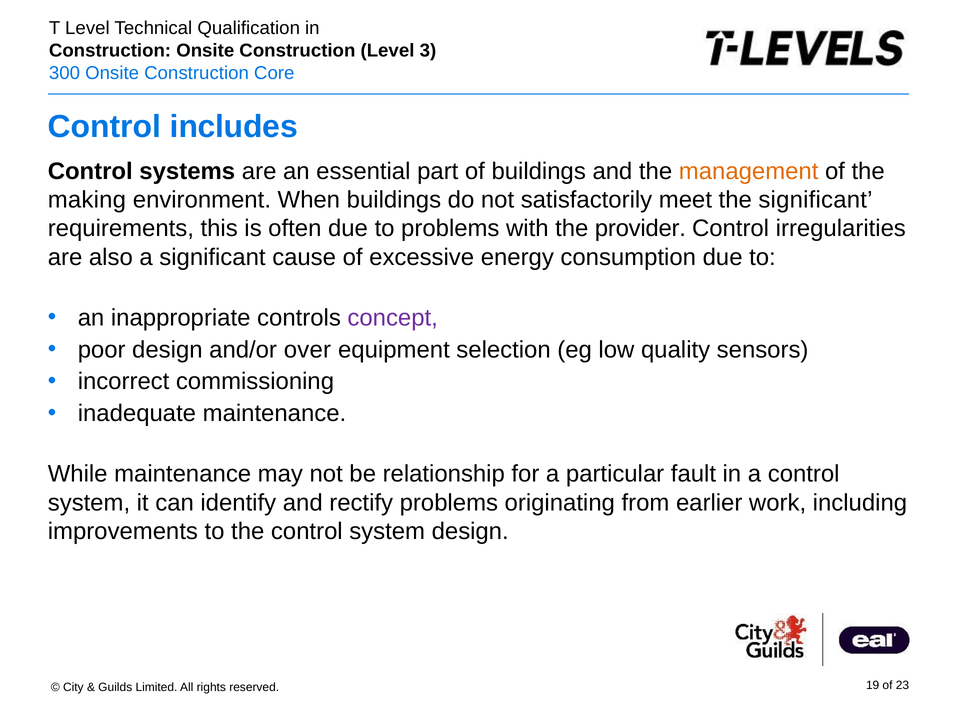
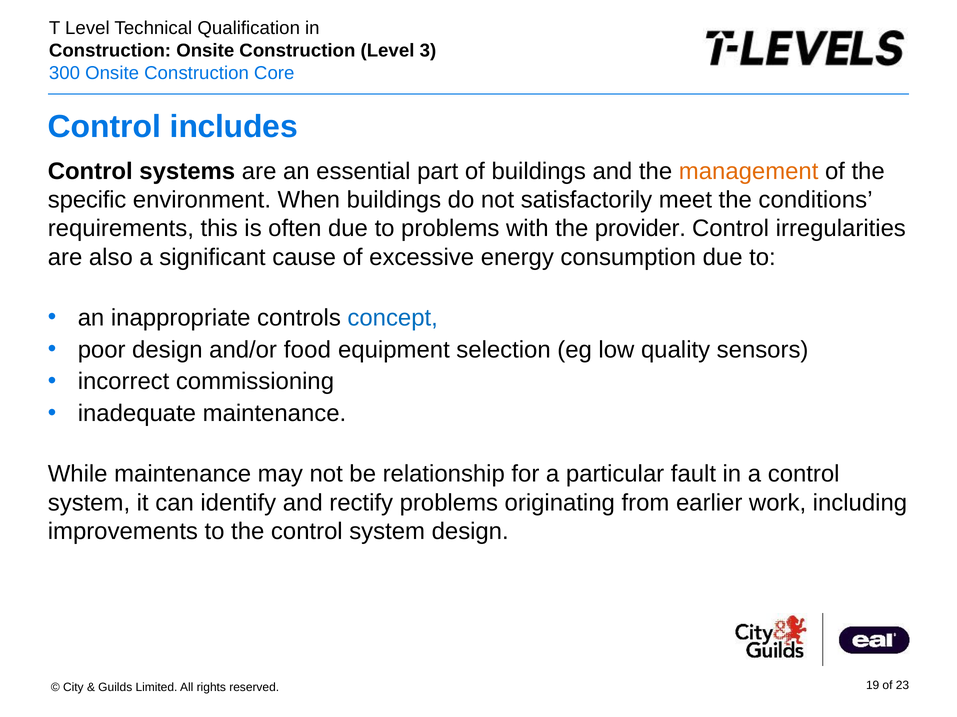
making: making -> specific (87, 200)
the significant: significant -> conditions (816, 200)
concept colour: purple -> blue (393, 318)
over: over -> food (307, 350)
